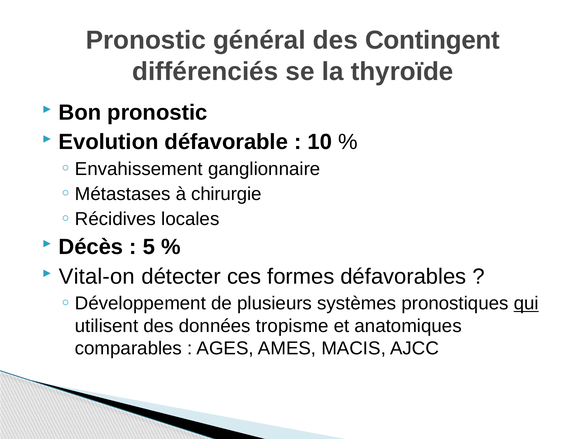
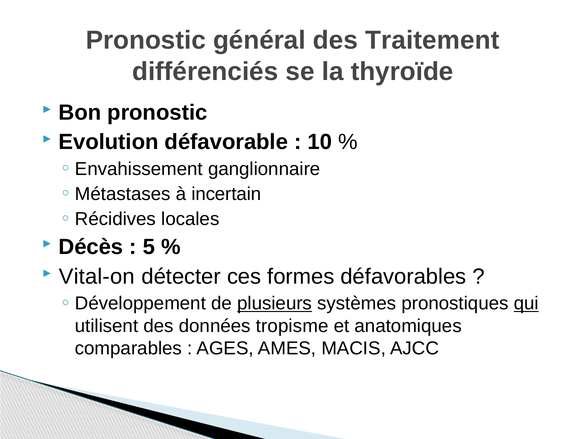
Contingent: Contingent -> Traitement (432, 40)
chirurgie: chirurgie -> incertain (226, 194)
plusieurs underline: none -> present (275, 304)
